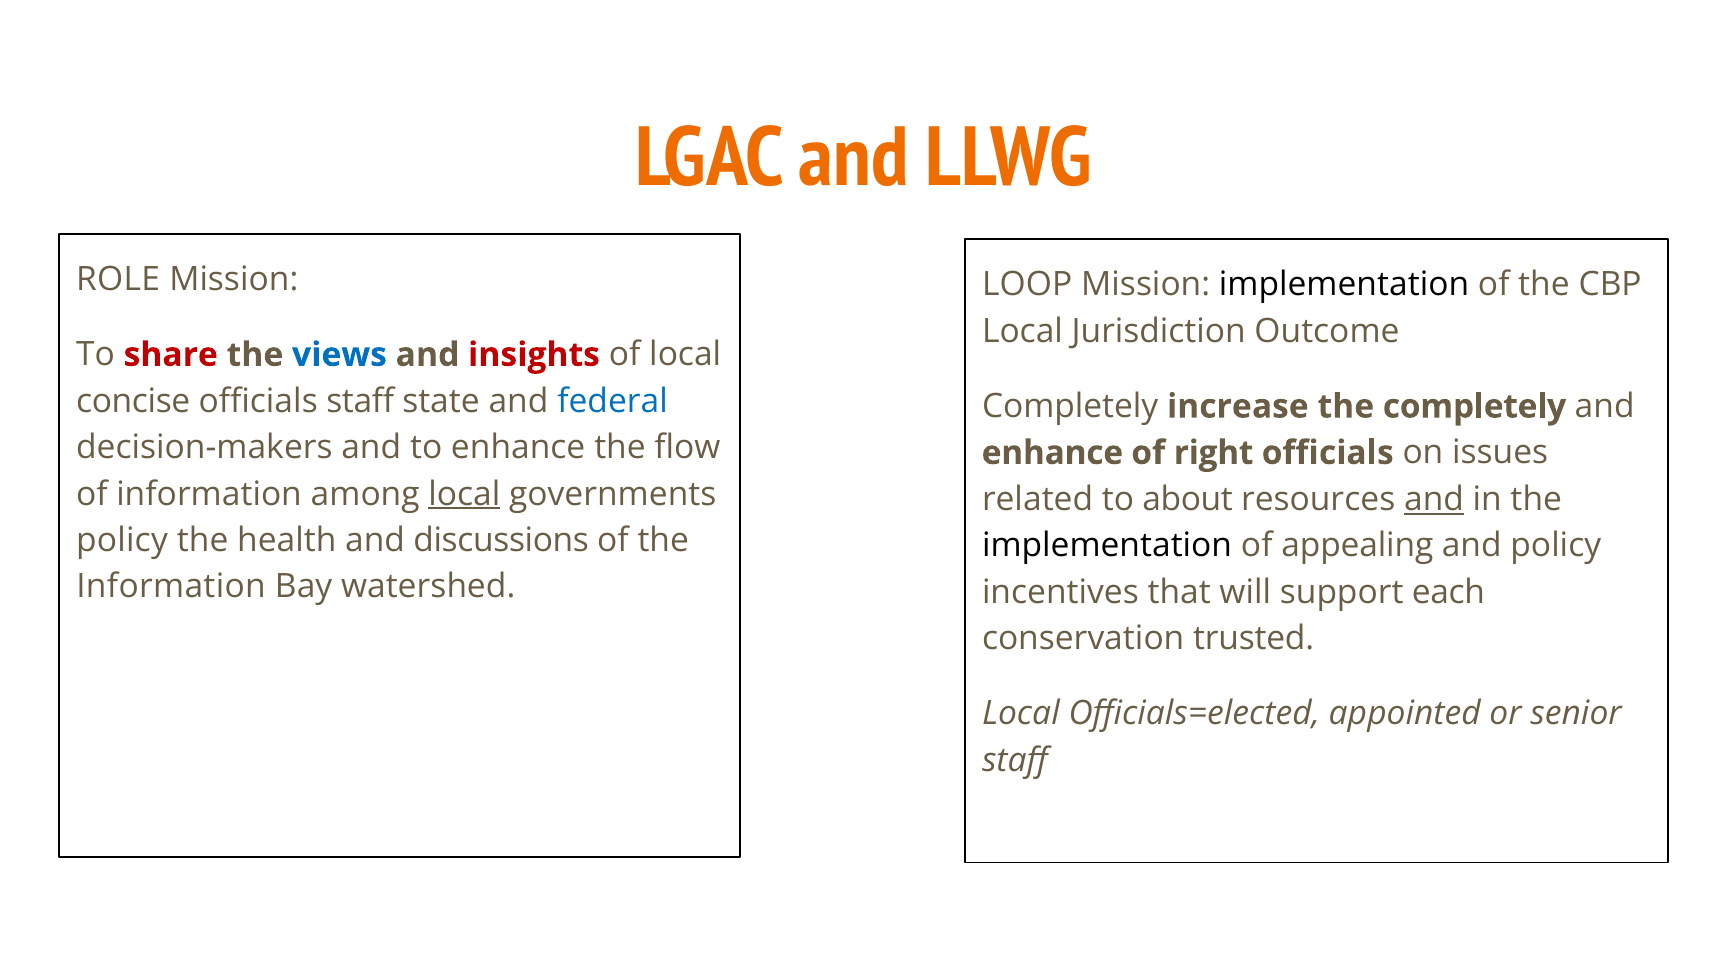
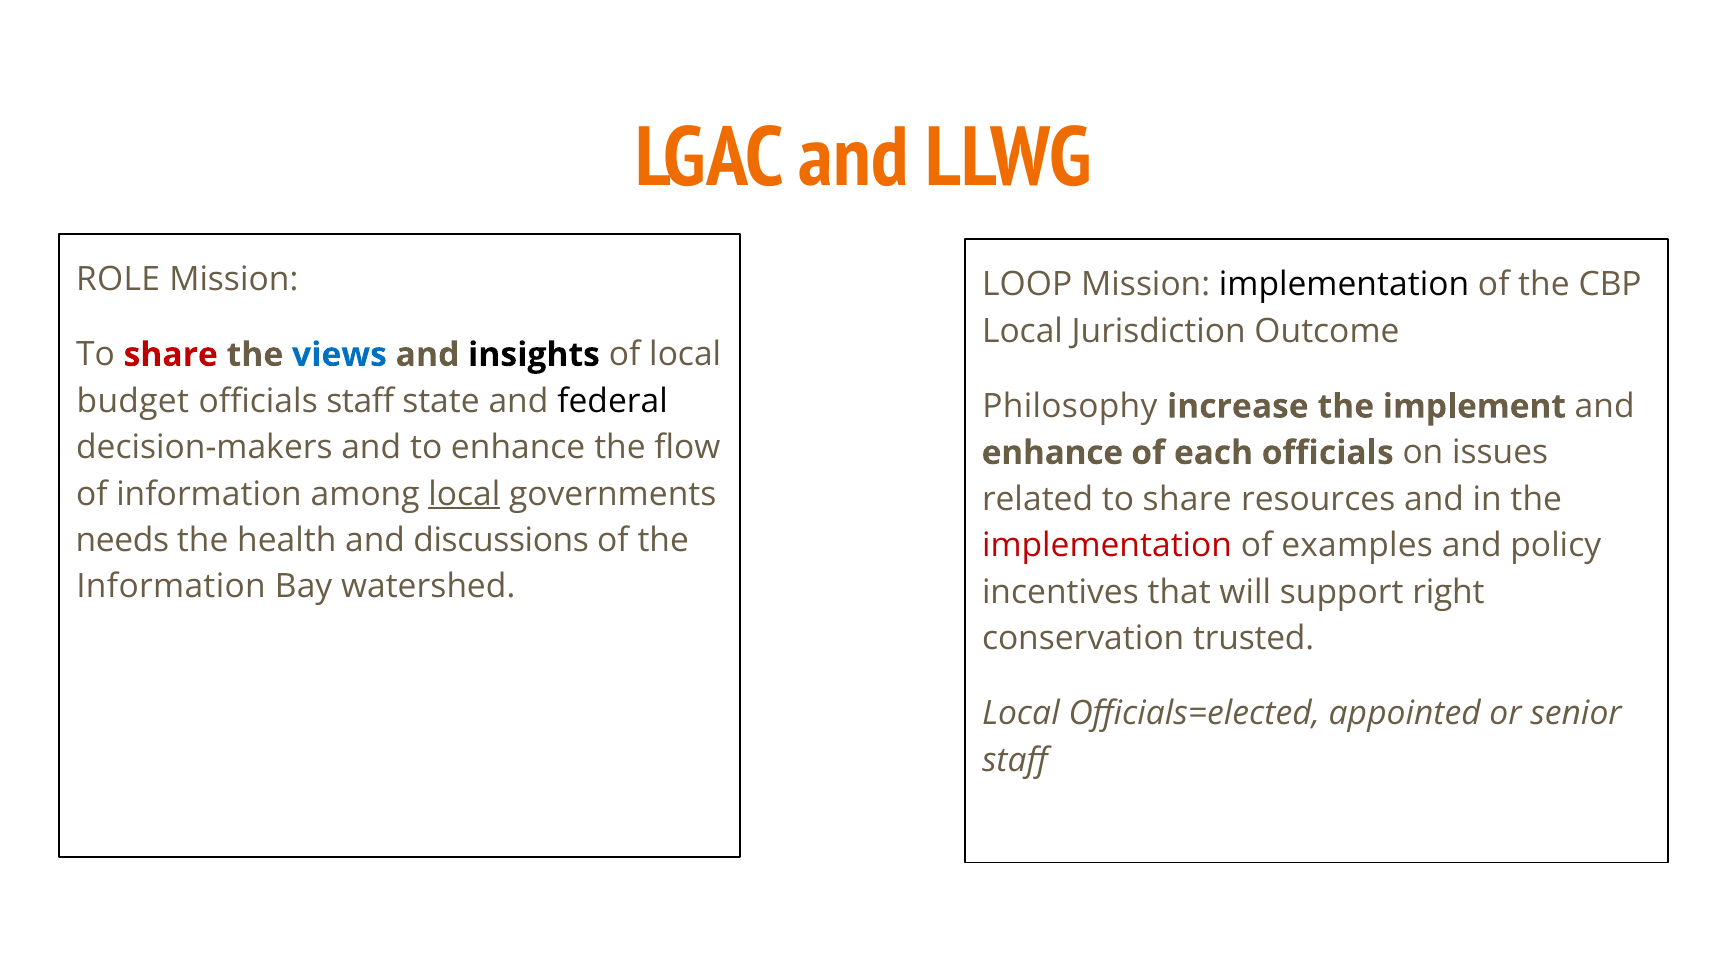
insights colour: red -> black (534, 355)
concise: concise -> budget (133, 401)
federal colour: blue -> black (613, 401)
Completely: Completely -> Philosophy (1070, 407)
the completely: completely -> implement (1474, 407)
right: right -> each (1214, 453)
related to about: about -> share (1187, 500)
and underline: present -> none (1434, 500)
policy: policy -> needs (122, 541)
implementation colour: black -> red (1107, 546)
appealing: appealing -> examples (1357, 546)
each: each -> right (1448, 592)
